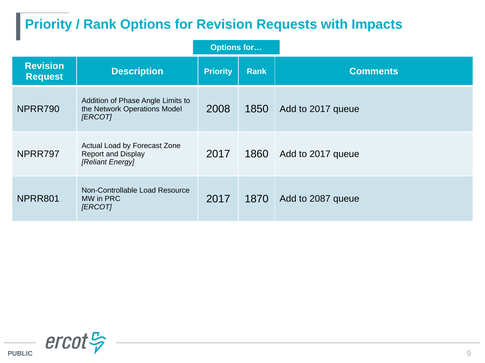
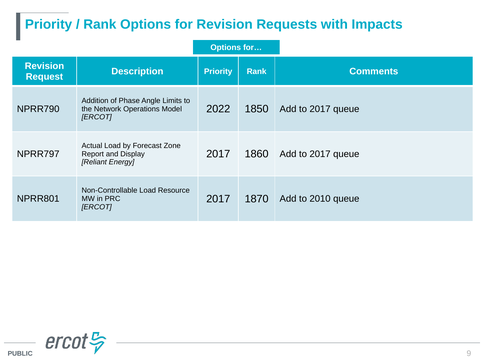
2008: 2008 -> 2022 (218, 109)
2087: 2087 -> 2010 (320, 199)
